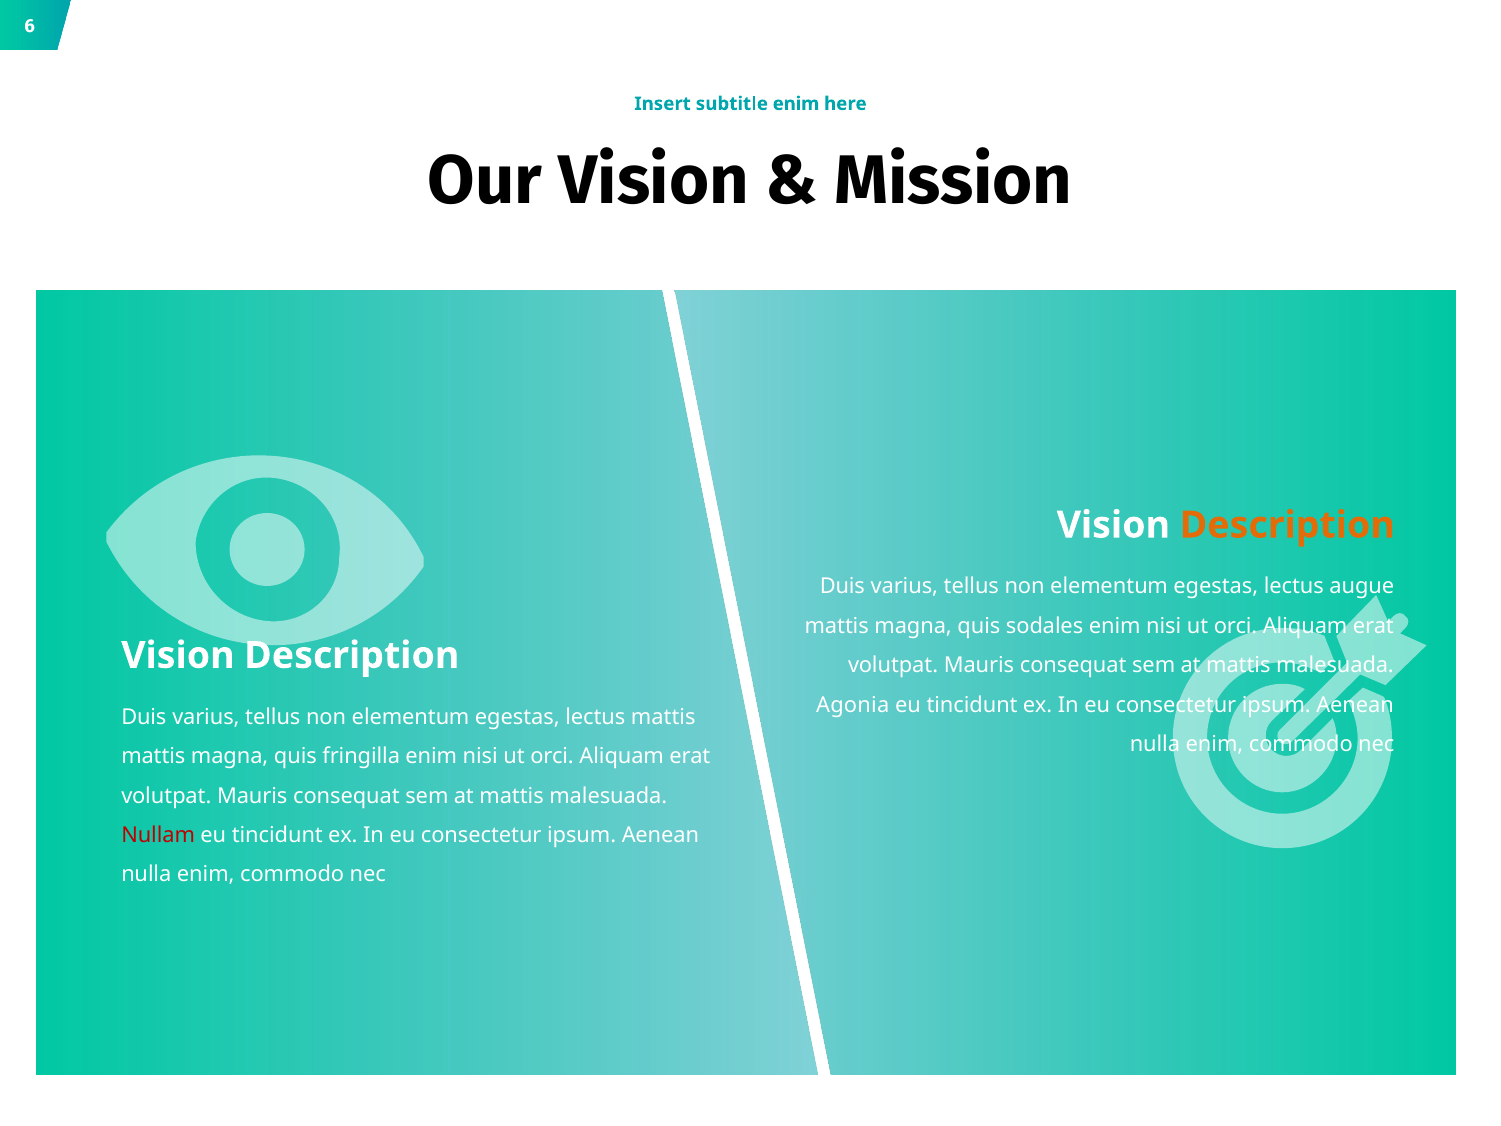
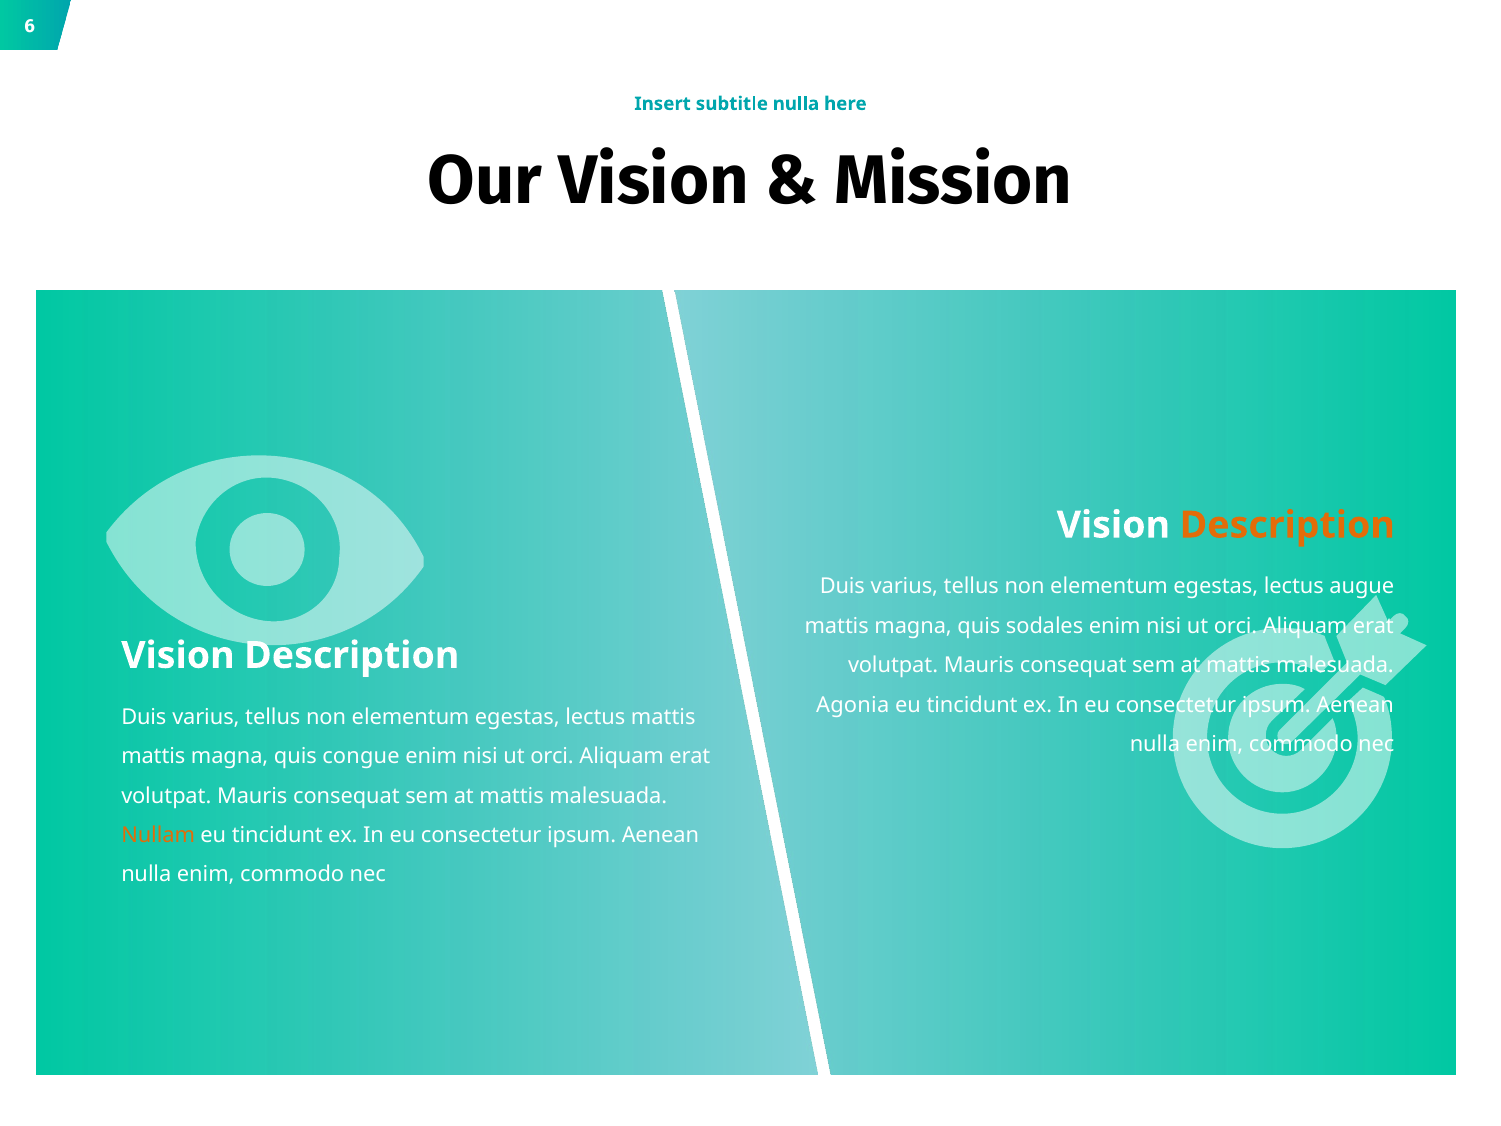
subtitle enim: enim -> nulla (796, 104)
fringilla: fringilla -> congue (361, 756)
Nullam colour: red -> orange (158, 835)
